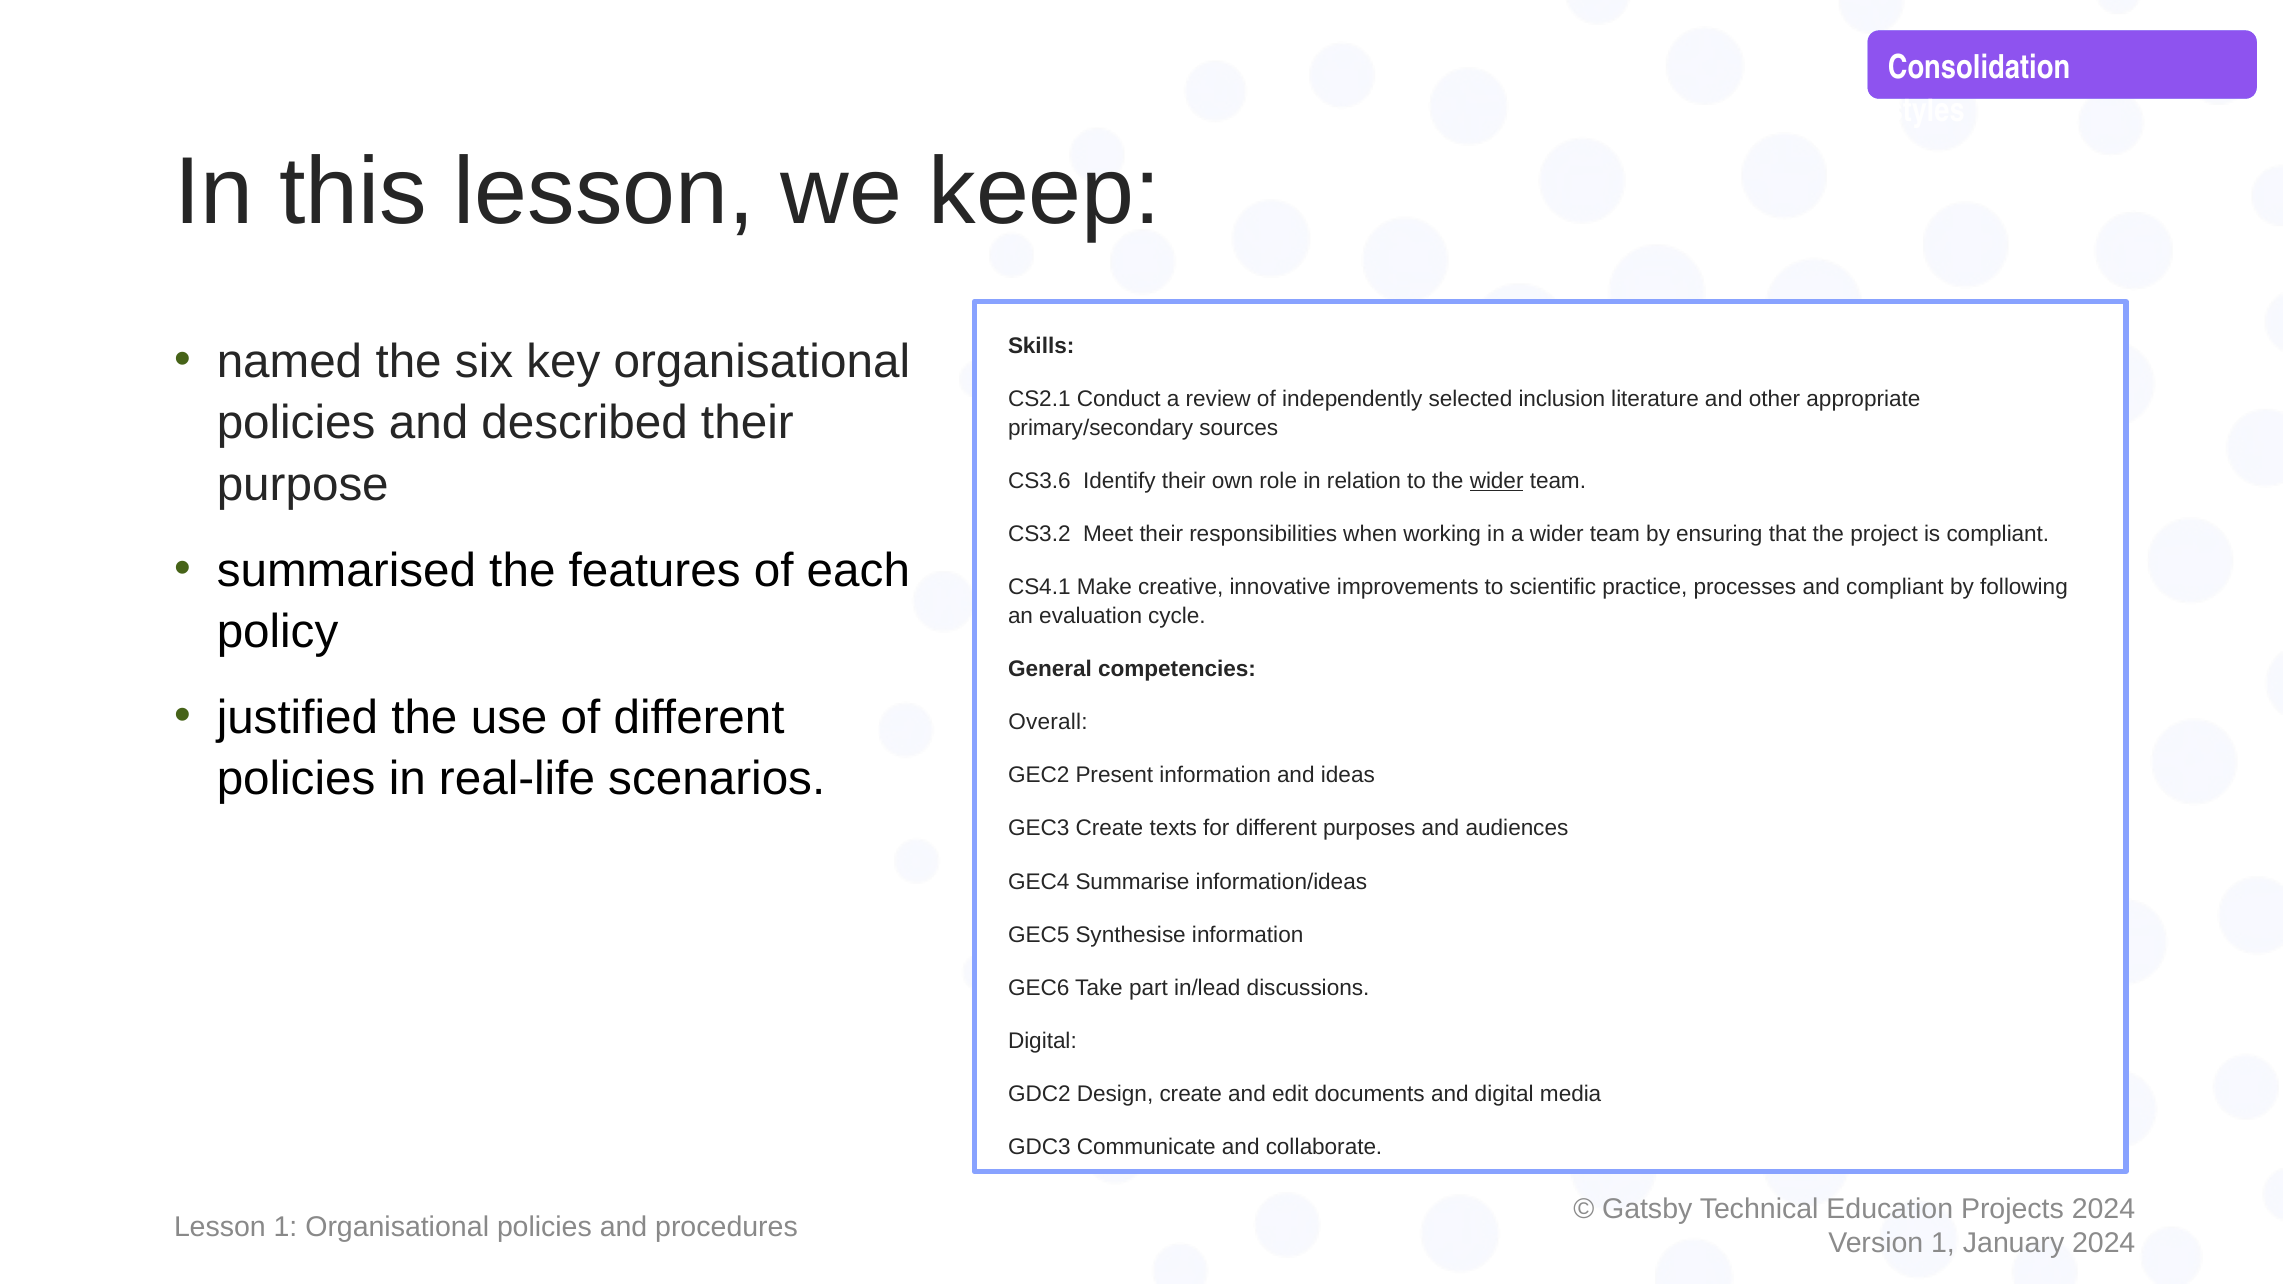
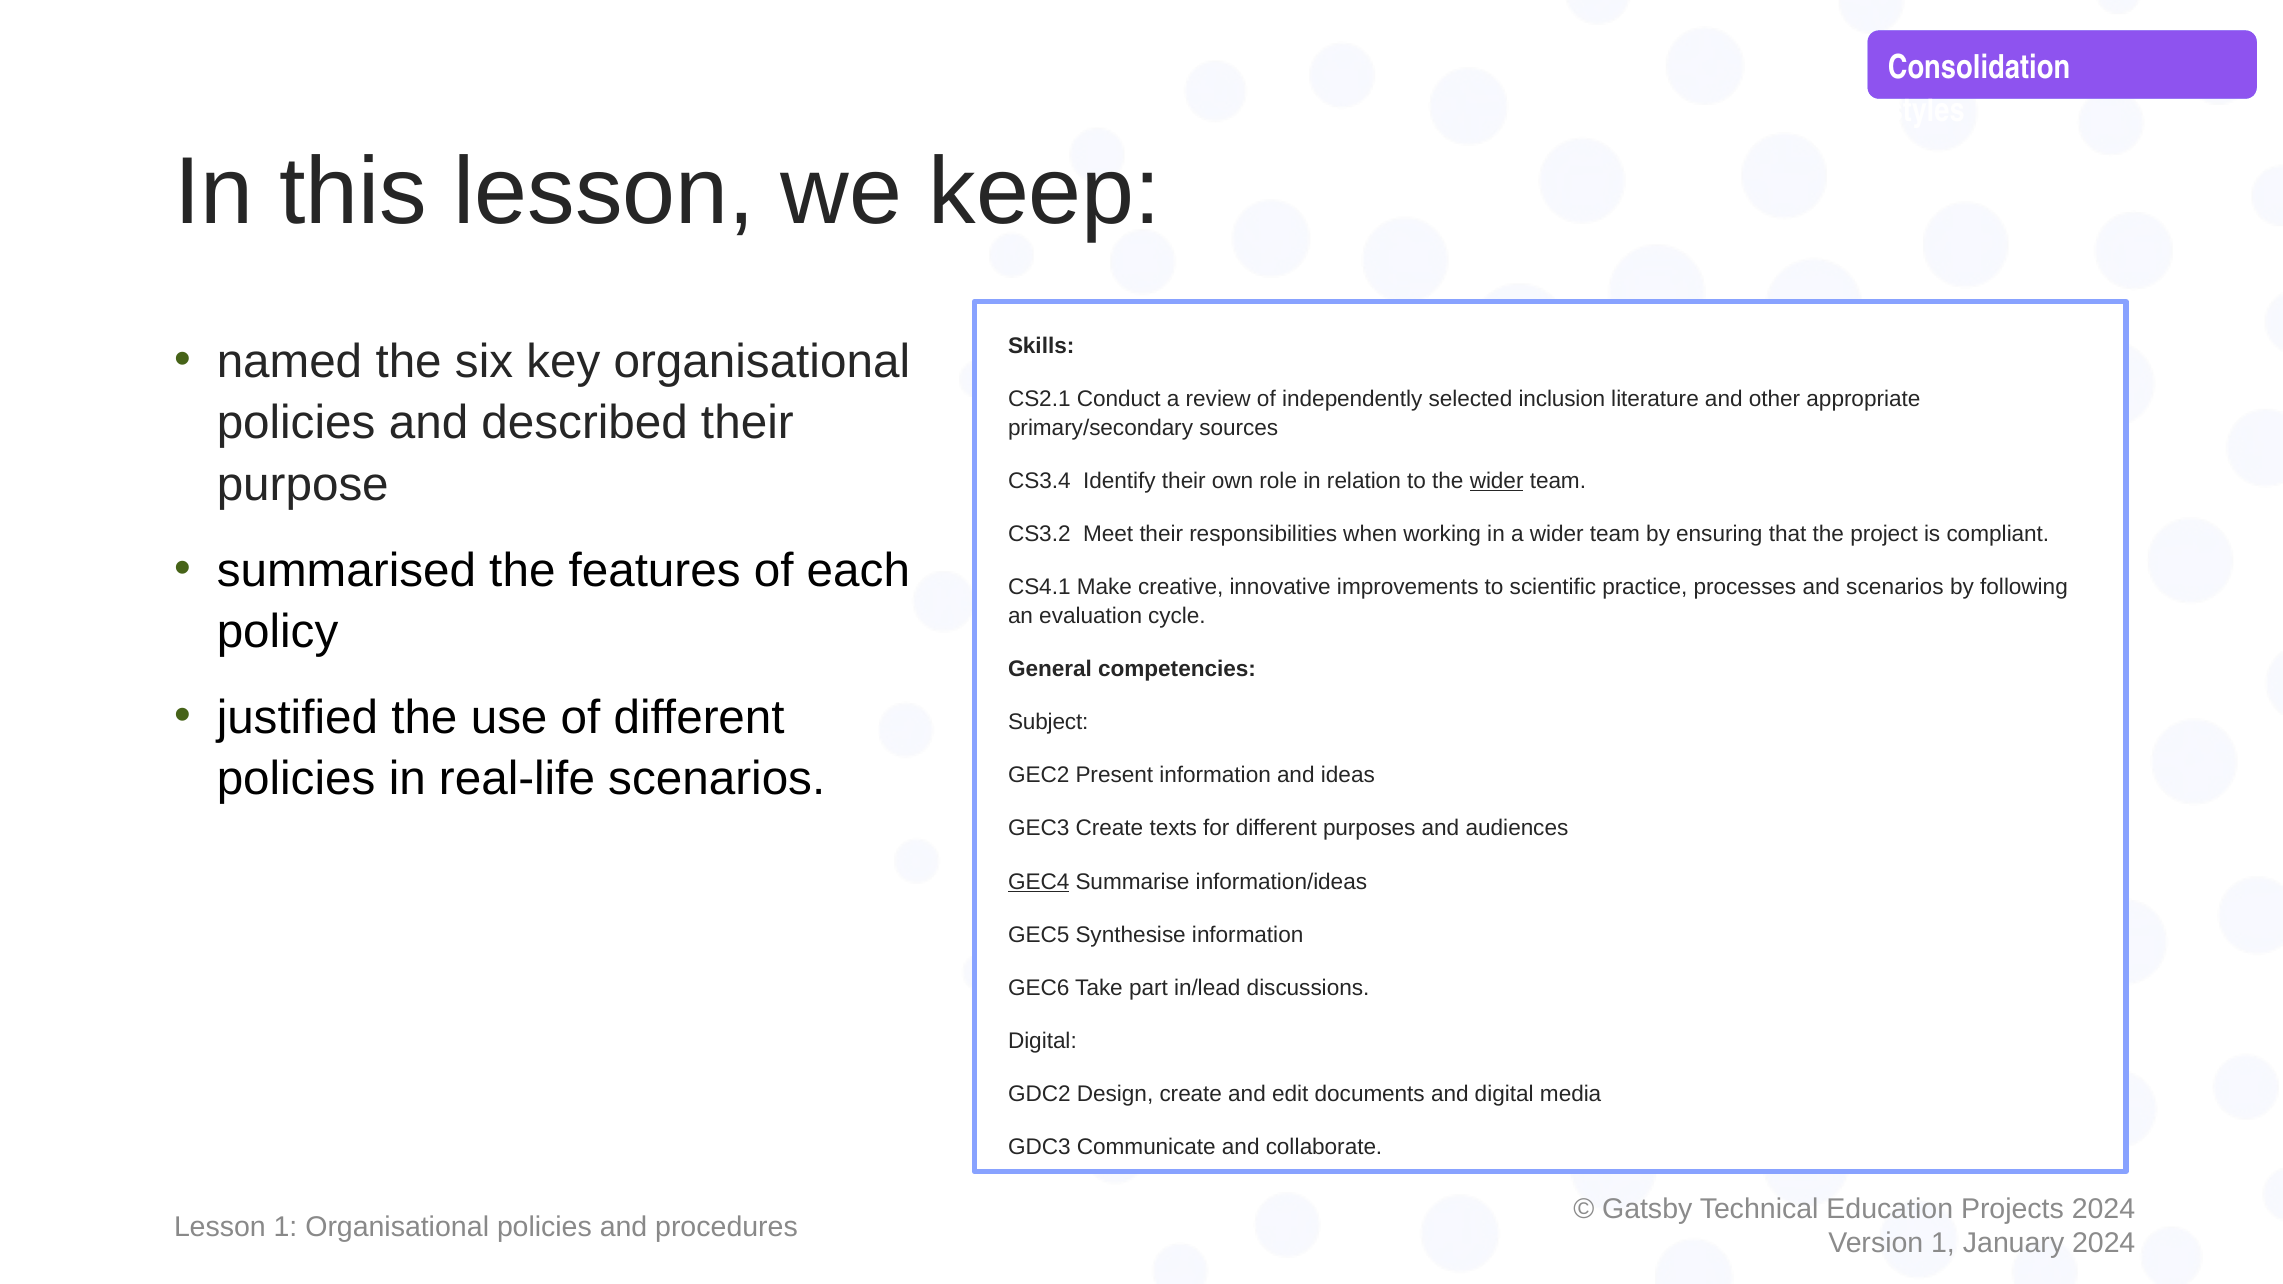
CS3.6: CS3.6 -> CS3.4 (1039, 481)
and compliant: compliant -> scenarios (1895, 587)
Overall: Overall -> Subject (1048, 723)
GEC4 underline: none -> present (1039, 882)
